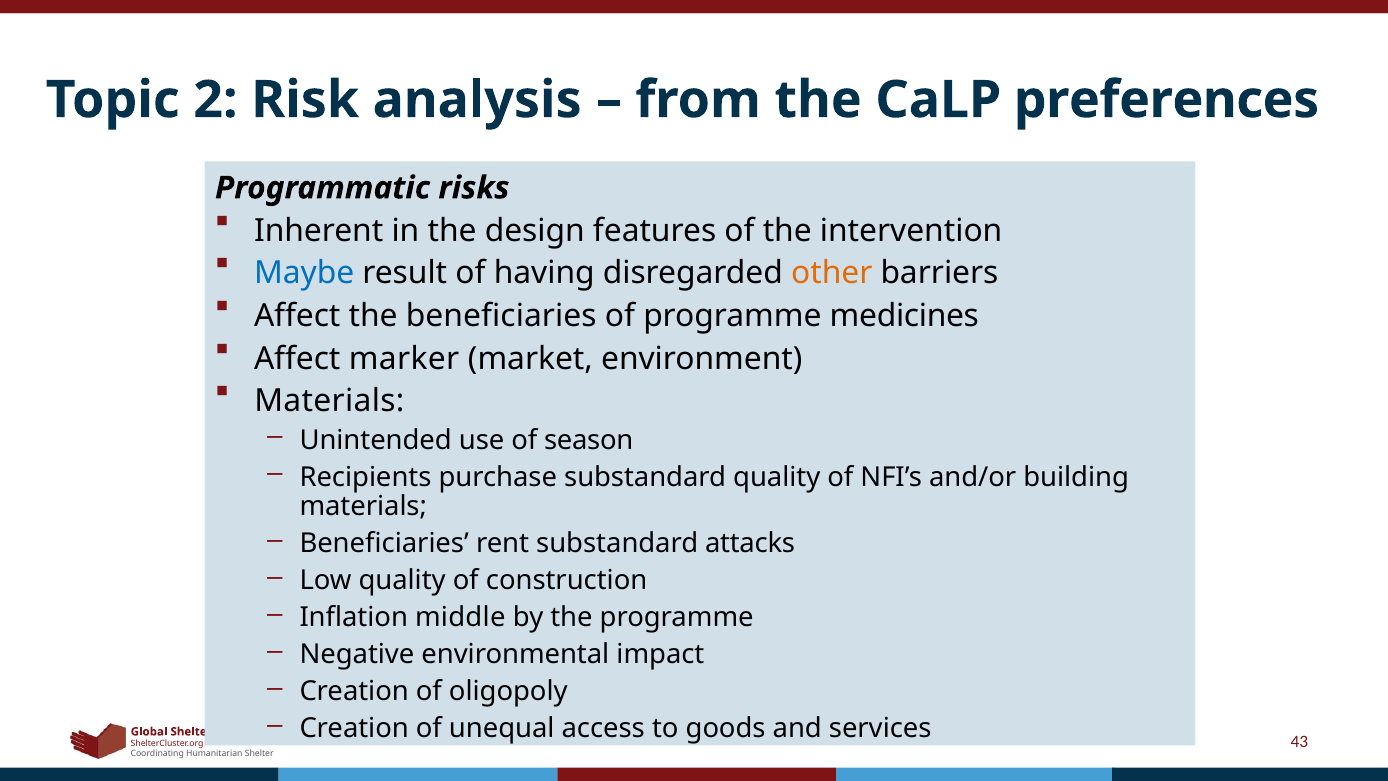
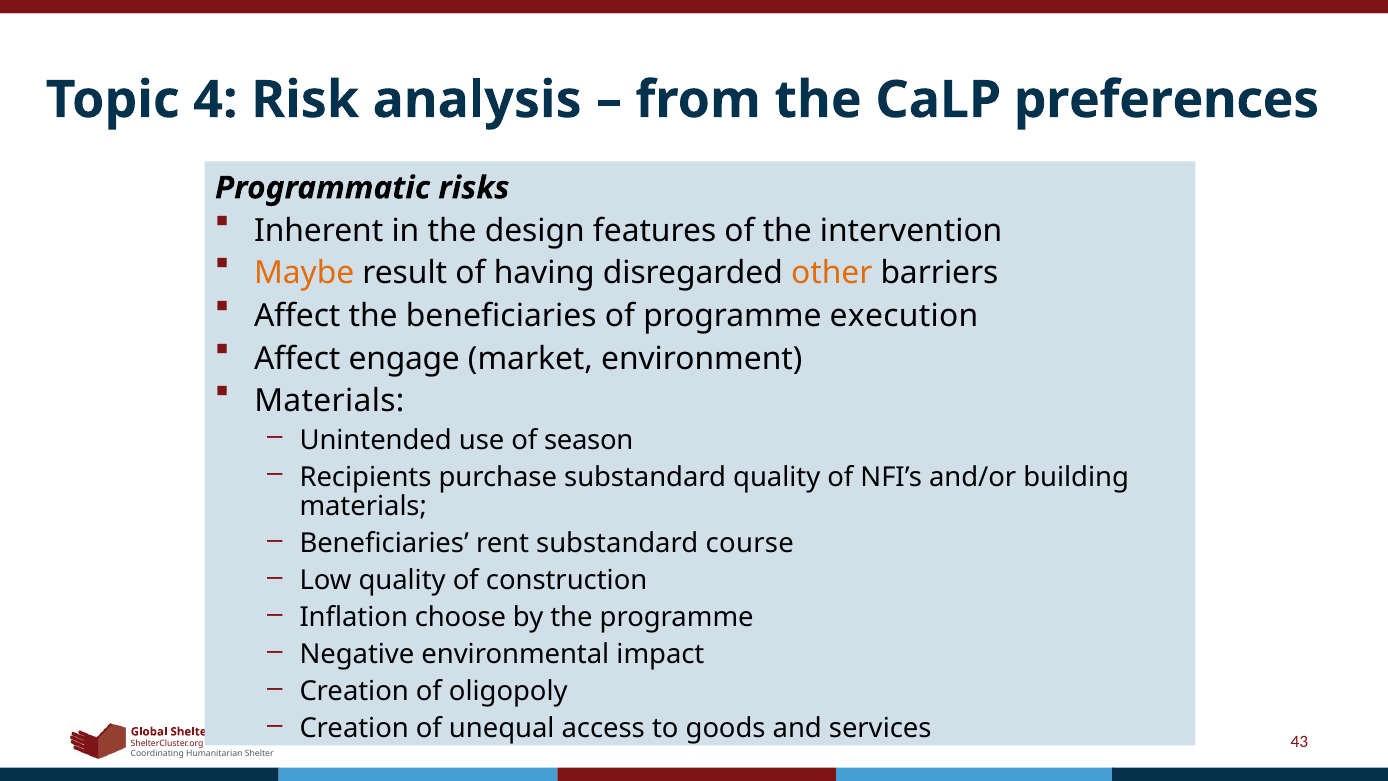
2: 2 -> 4 (215, 100)
Maybe colour: blue -> orange (304, 273)
medicines: medicines -> execution (904, 316)
marker: marker -> engage (404, 359)
attacks: attacks -> course (750, 544)
middle: middle -> choose (460, 618)
